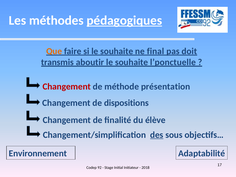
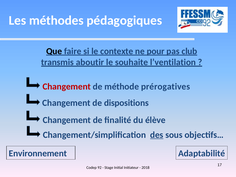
pédagogiques underline: present -> none (124, 20)
Que colour: orange -> black (54, 51)
si le souhaite: souhaite -> contexte (117, 51)
final: final -> pour (156, 51)
doit: doit -> club (189, 51)
l’ponctuelle: l’ponctuelle -> l’ventilation (173, 62)
présentation: présentation -> prérogatives (166, 87)
